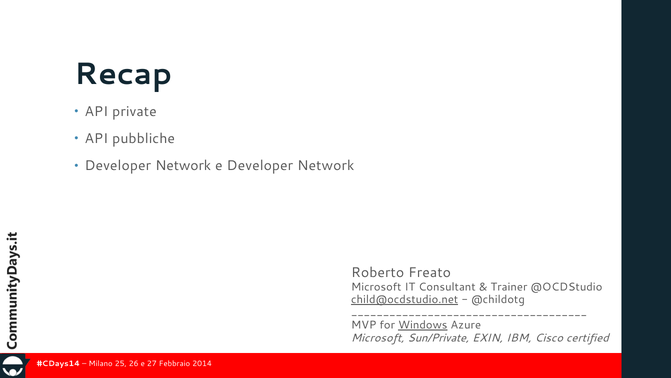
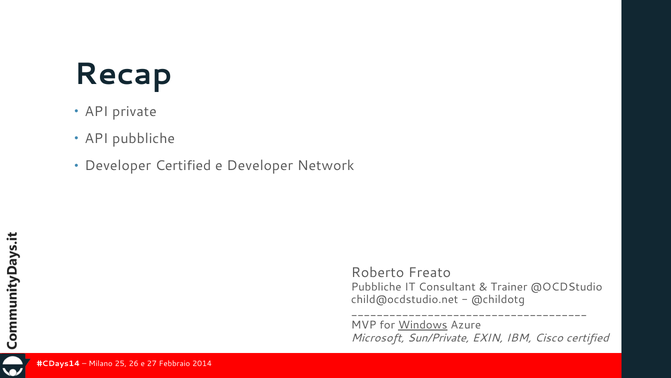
Network: Network -> Certified (183, 166)
Microsoft: Microsoft -> Pubbliche (376, 287)
child@ocdstudio.net underline: present -> none (405, 299)
